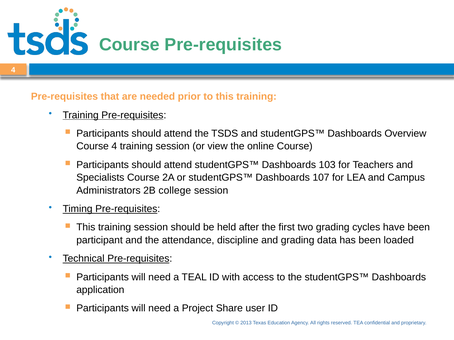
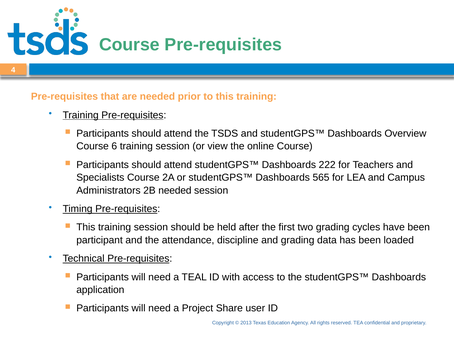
Course 4: 4 -> 6 (114, 147)
103: 103 -> 222 (327, 165)
107: 107 -> 565 (321, 178)
2B college: college -> needed (175, 191)
